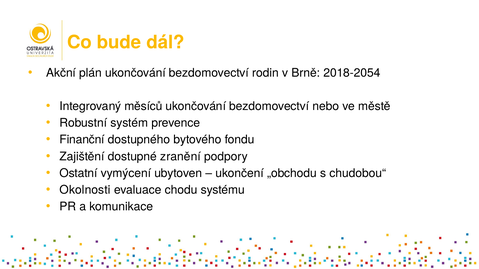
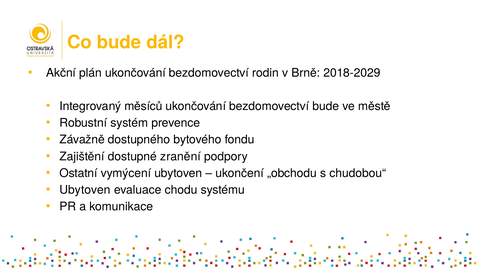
2018-2054: 2018-2054 -> 2018-2029 (352, 73)
bezdomovectví nebo: nebo -> bude (326, 106)
Finanční: Finanční -> Závažně (82, 140)
Okolnosti: Okolnosti -> Ubytoven (85, 190)
